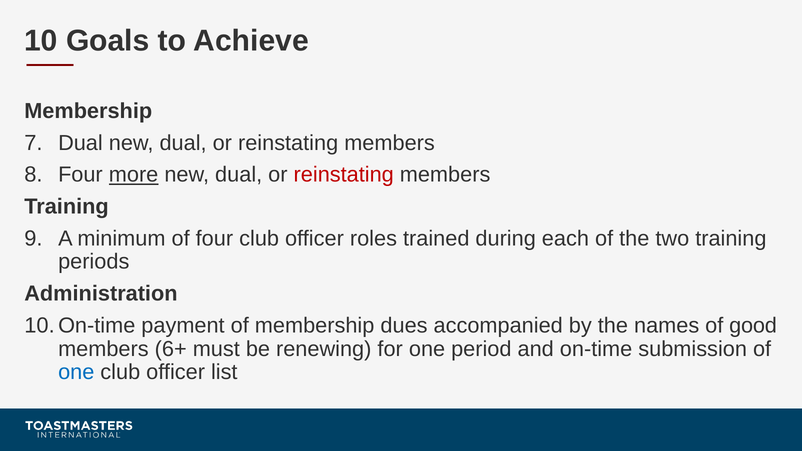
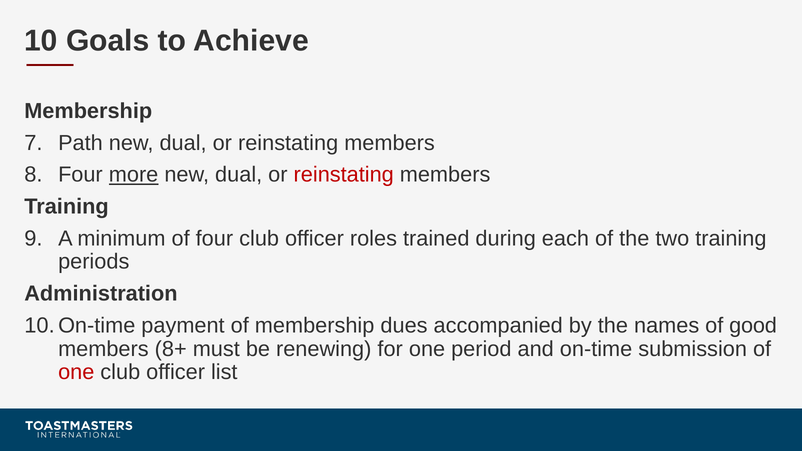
Dual: Dual -> Path (80, 143)
6+: 6+ -> 8+ (171, 349)
one colour: blue -> red (76, 372)
